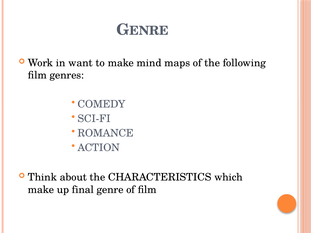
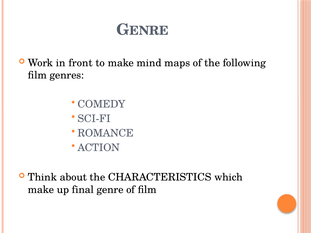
want: want -> front (81, 63)
